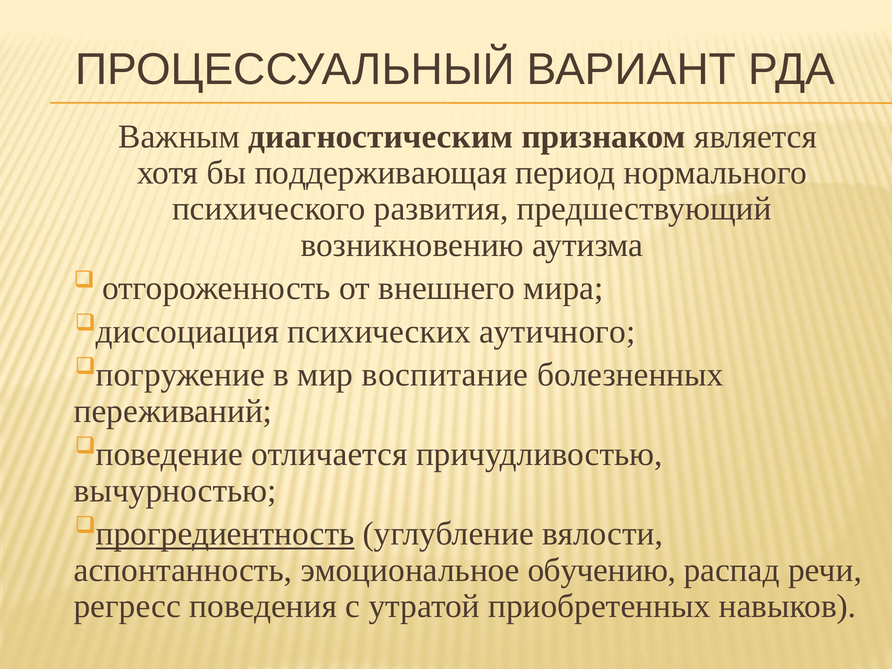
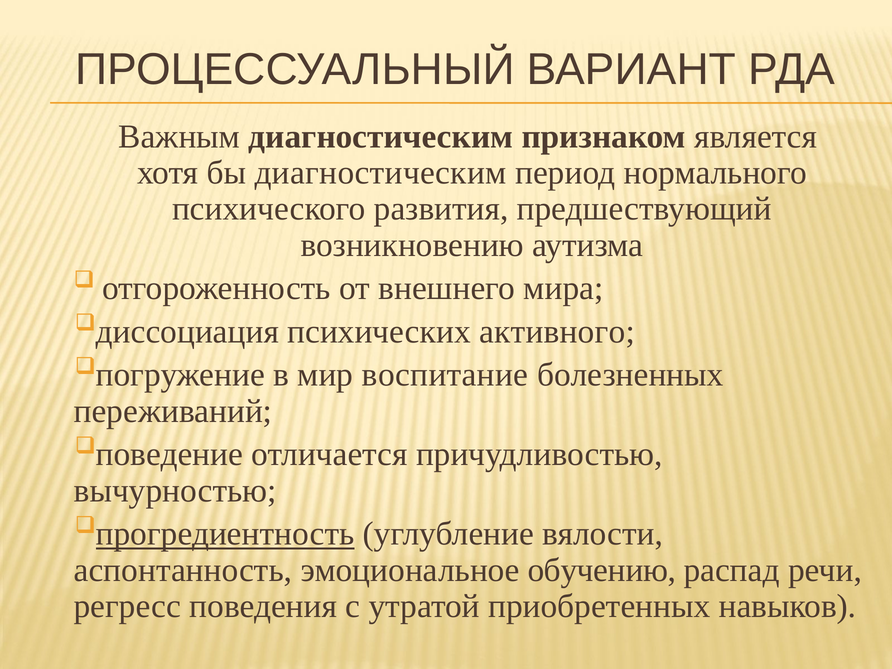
бы поддерживающая: поддерживающая -> диагностическим (381, 173)
аутичного: аутичного -> активного (557, 332)
